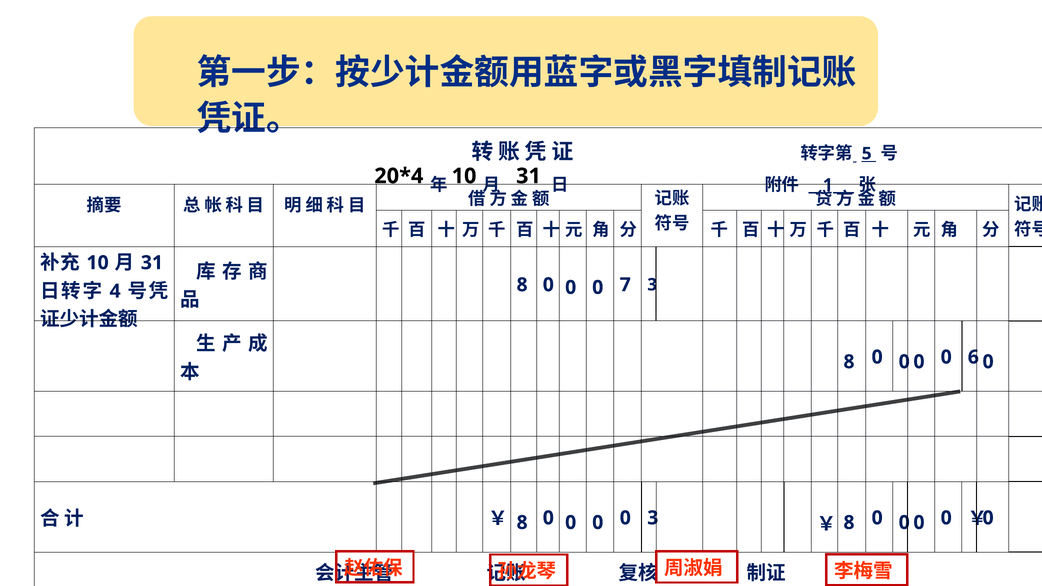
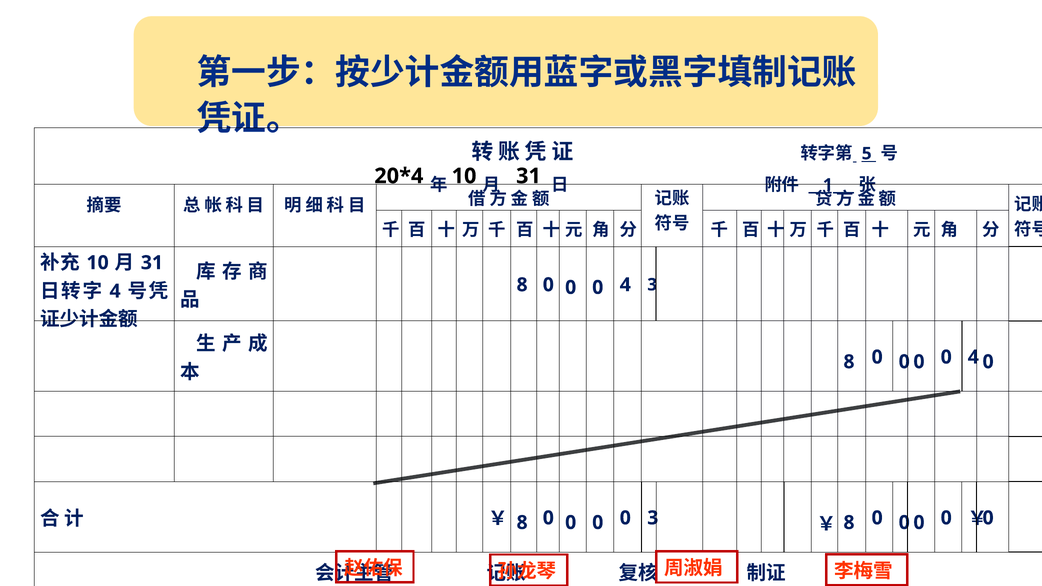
0 0 7: 7 -> 4 (625, 285)
6: 6 -> 4 (973, 357)
